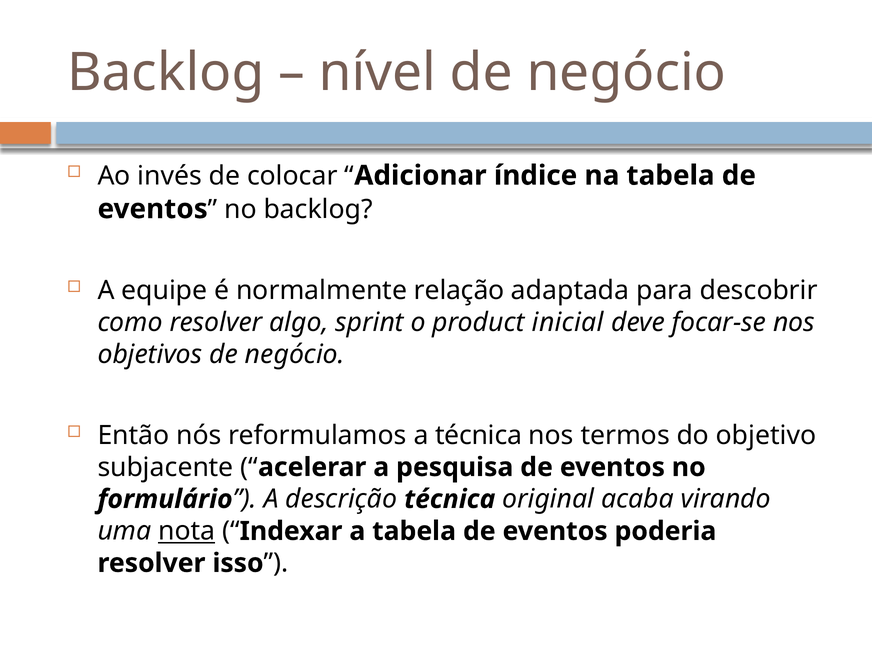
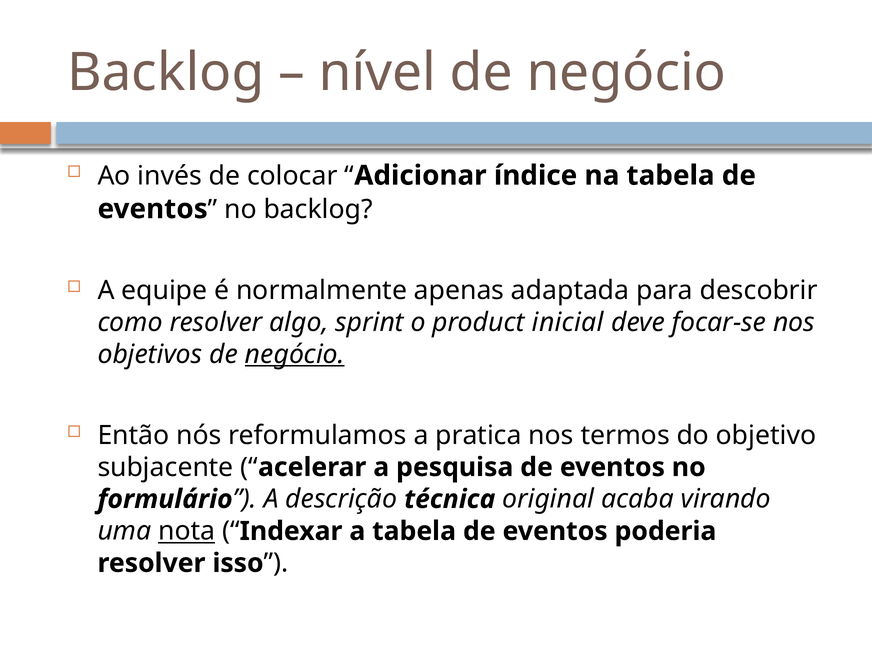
relação: relação -> apenas (459, 290)
negócio underline: none -> present (295, 354)
a técnica: técnica -> pratica (478, 435)
